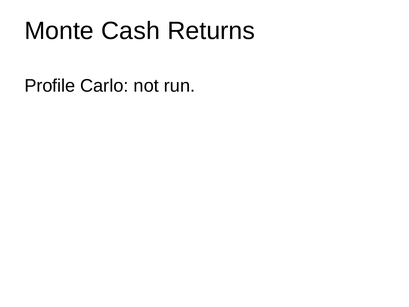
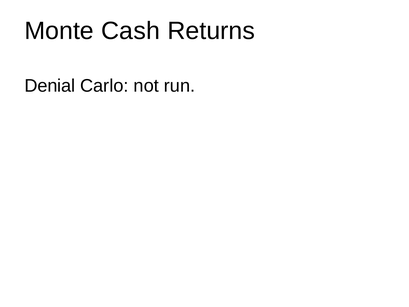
Profile: Profile -> Denial (50, 86)
